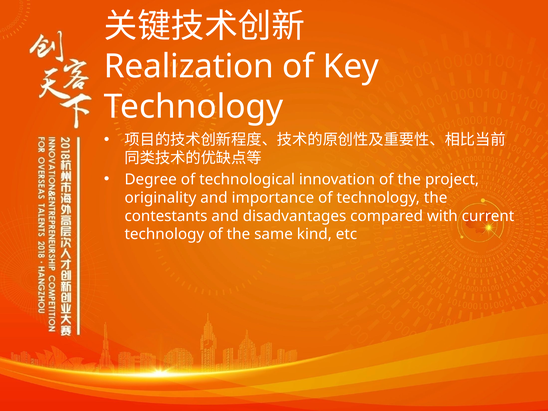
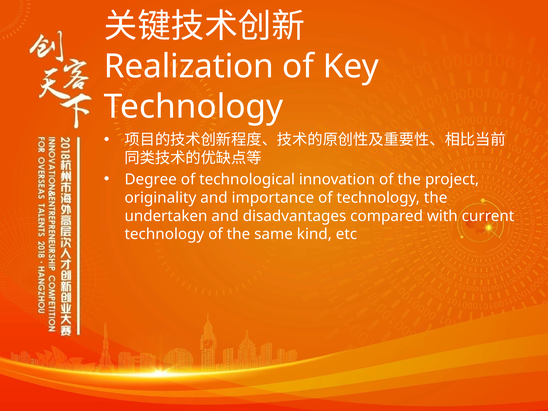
contestants: contestants -> undertaken (166, 216)
